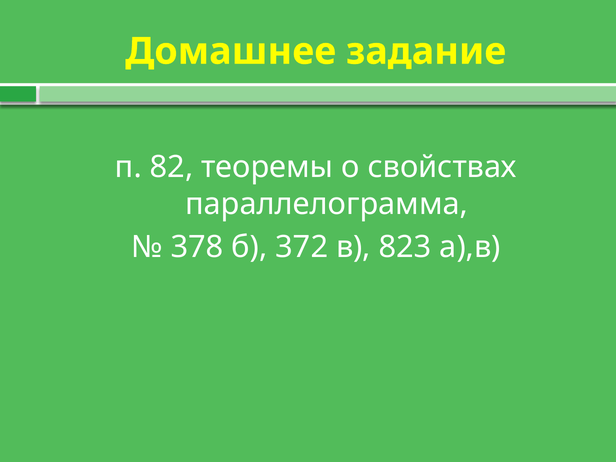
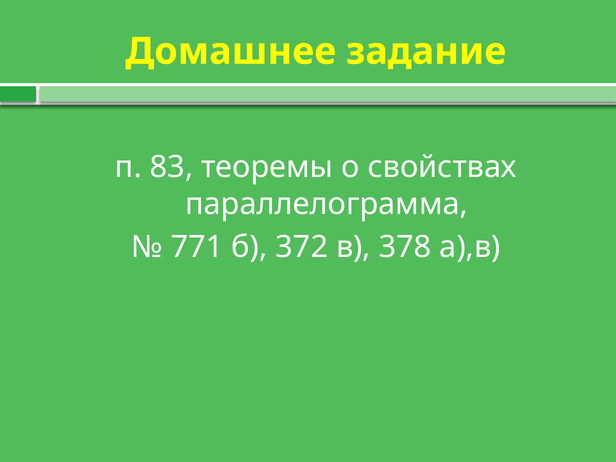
82: 82 -> 83 (172, 167)
378: 378 -> 771 (197, 247)
823: 823 -> 378 (405, 247)
